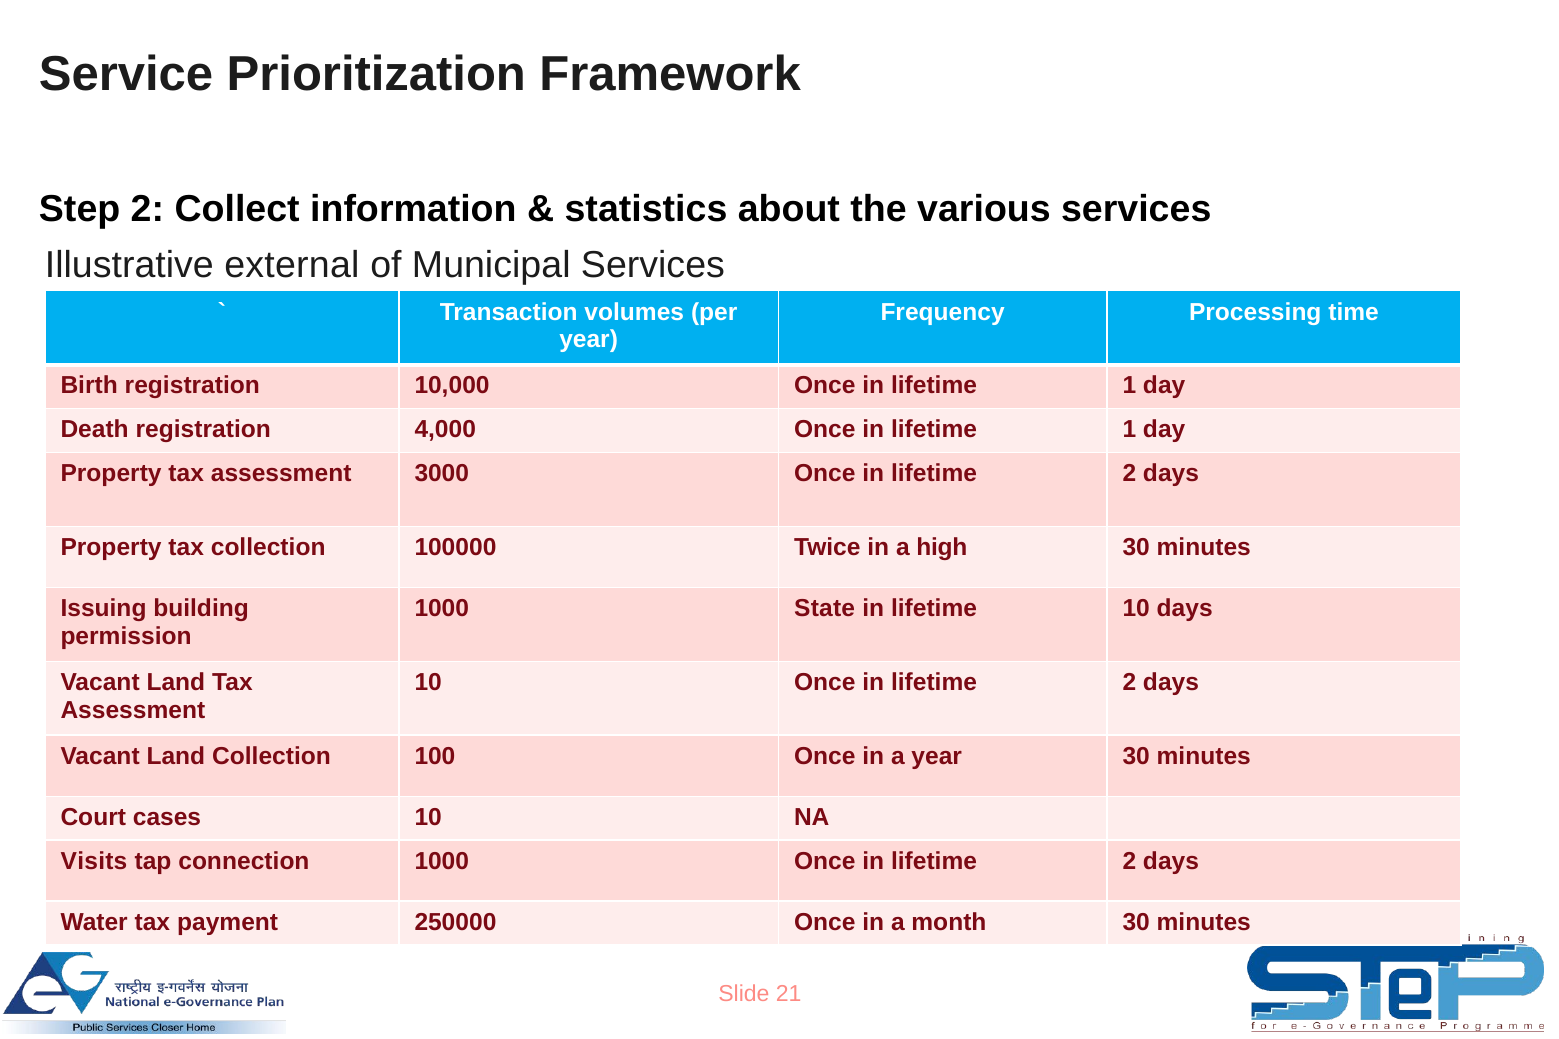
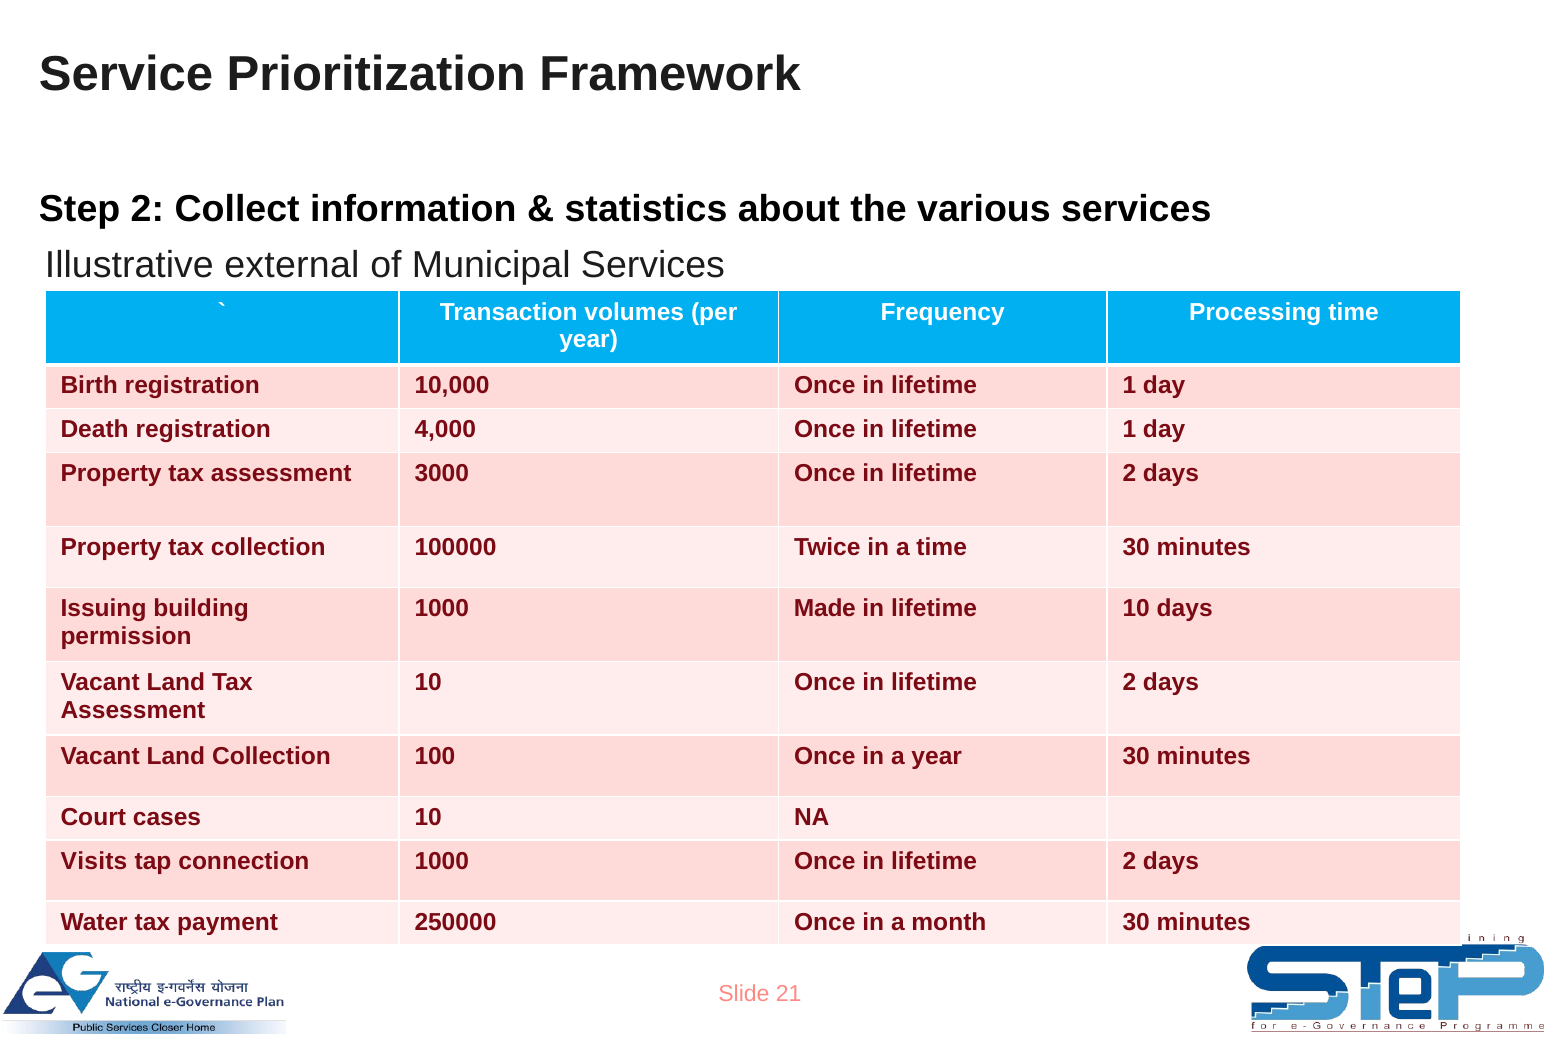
a high: high -> time (942, 548)
State: State -> Made (825, 609)
